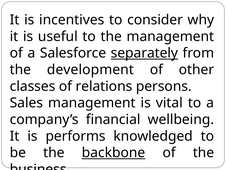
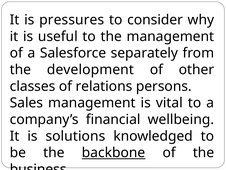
incentives: incentives -> pressures (72, 20)
separately underline: present -> none (144, 53)
performs: performs -> solutions (75, 136)
